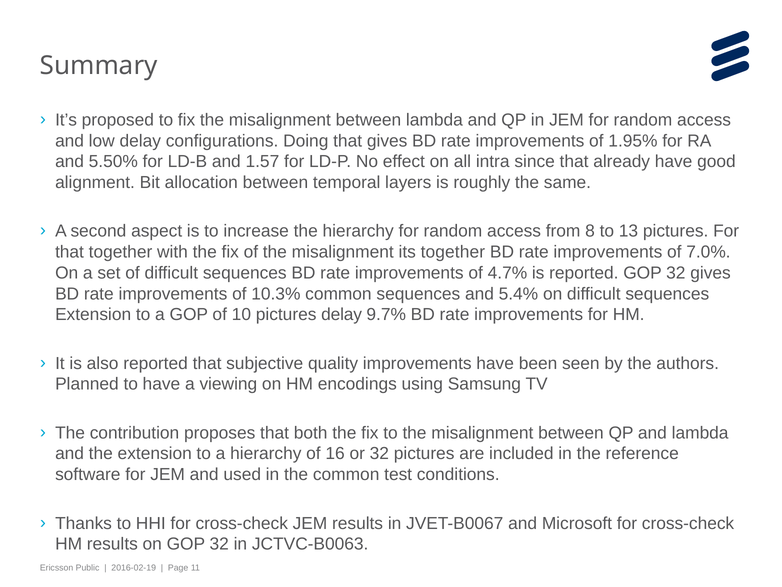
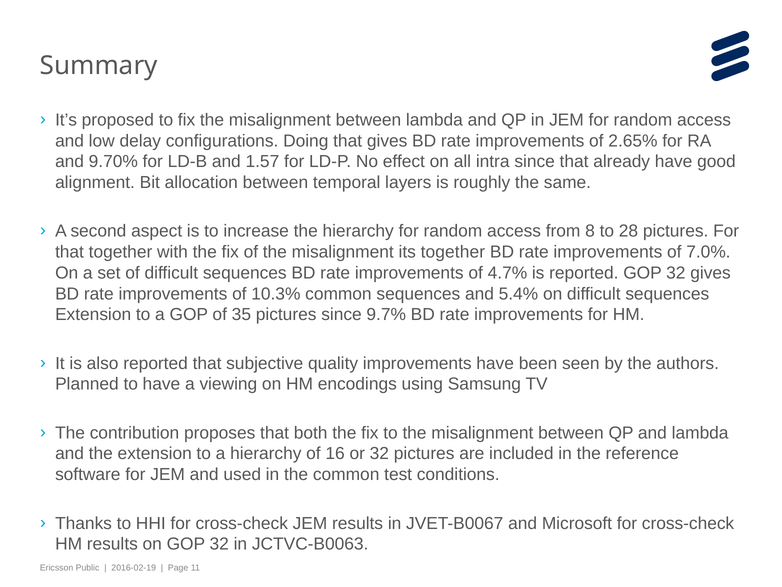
1.95%: 1.95% -> 2.65% (633, 141)
5.50%: 5.50% -> 9.70% (113, 162)
13: 13 -> 28 (628, 231)
10: 10 -> 35 (241, 314)
pictures delay: delay -> since (342, 314)
